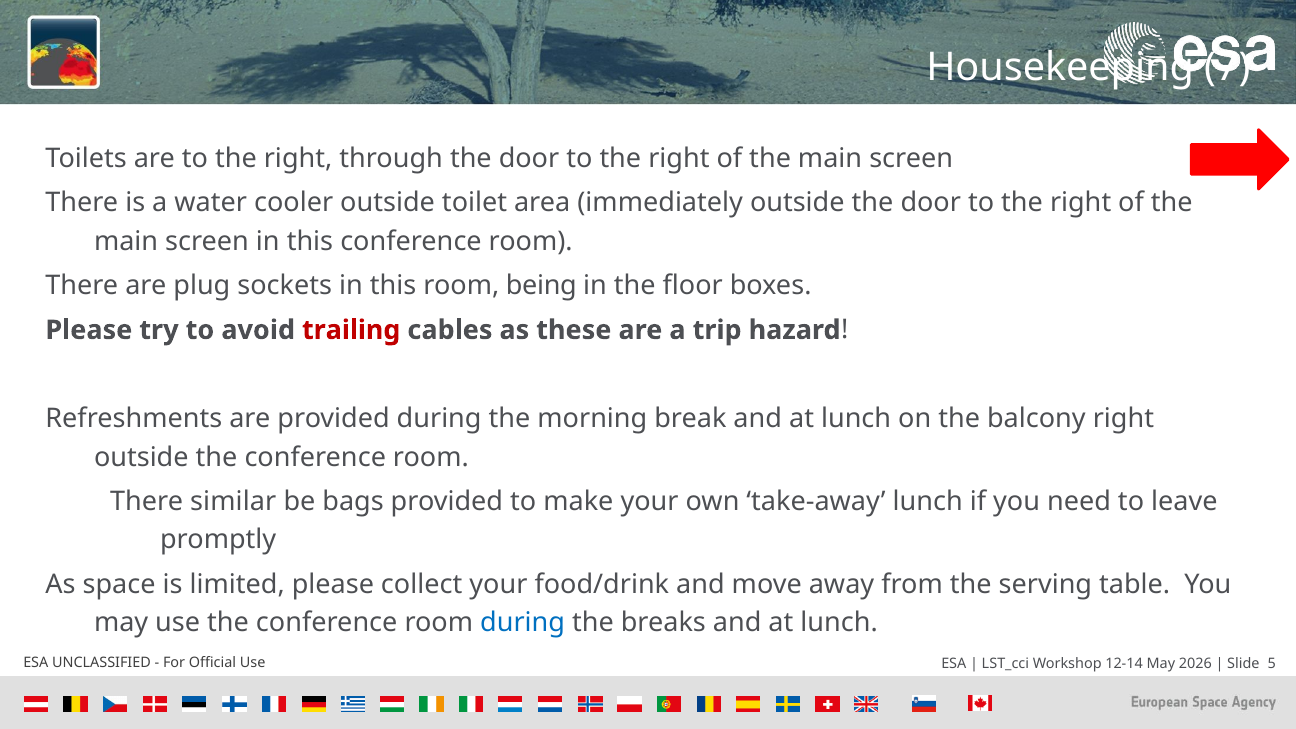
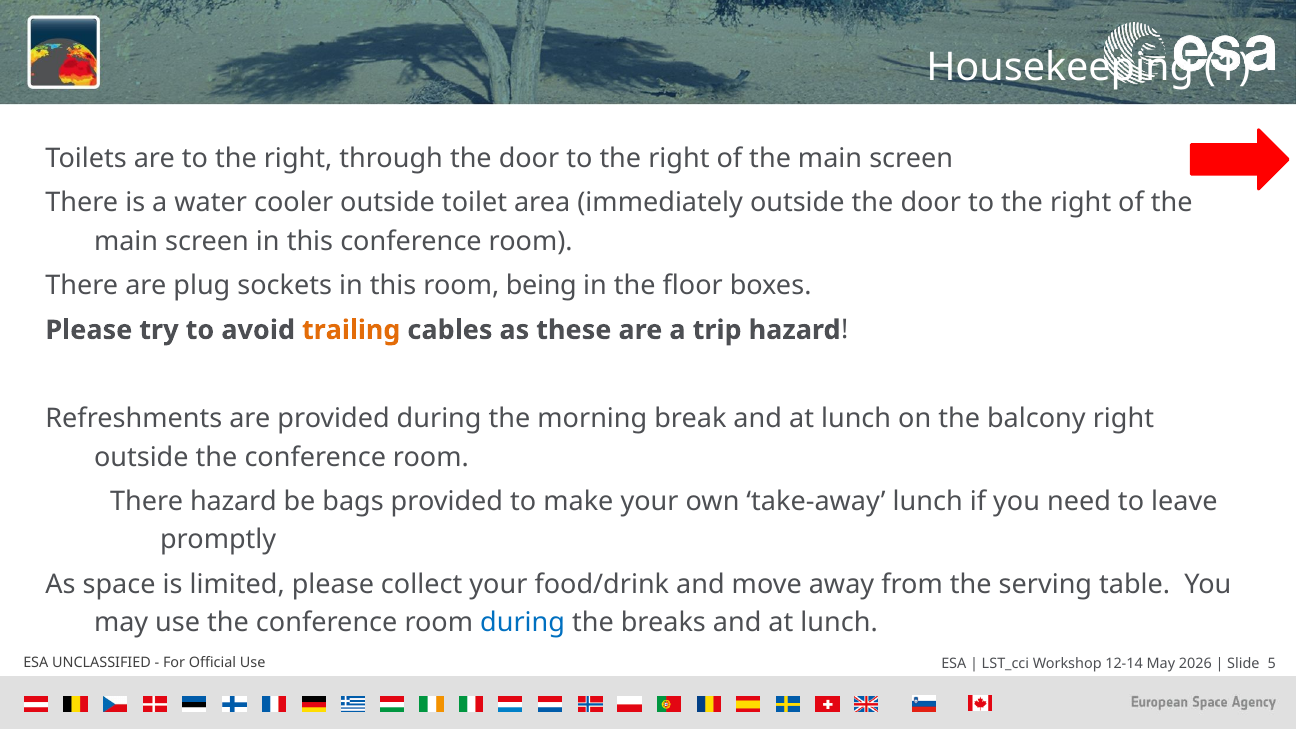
7: 7 -> 1 (1227, 67)
trailing colour: red -> orange (351, 330)
There similar: similar -> hazard (233, 501)
